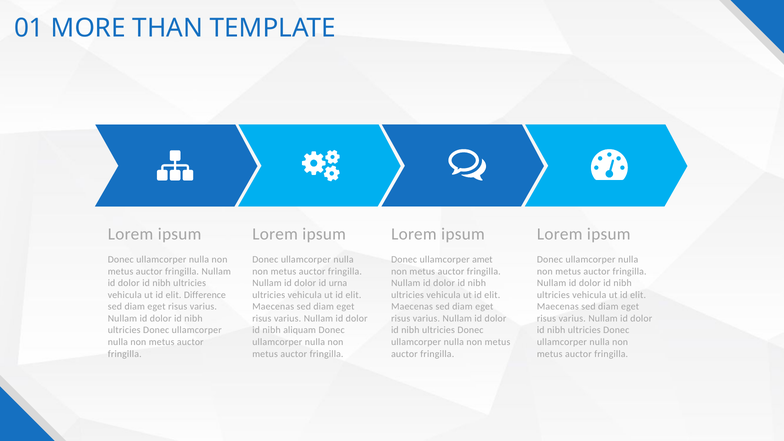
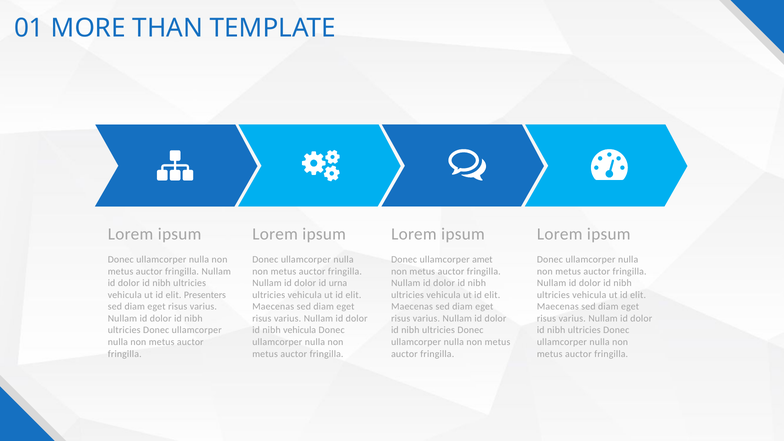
Difference: Difference -> Presenters (205, 295)
nibh aliquam: aliquam -> vehicula (300, 330)
